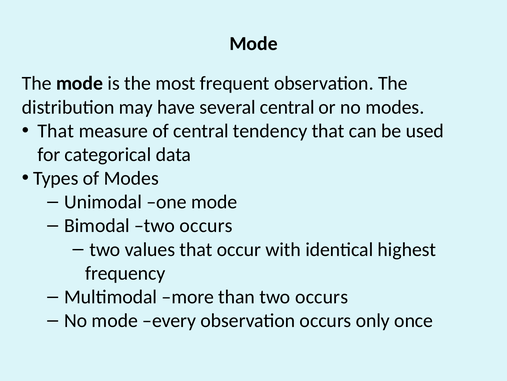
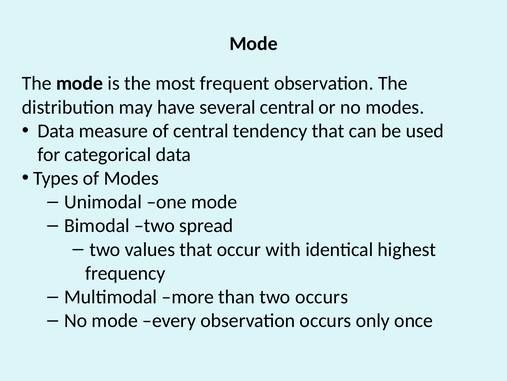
That: That -> Data (56, 131)
Bimodal two occurs: occurs -> spread (206, 225)
